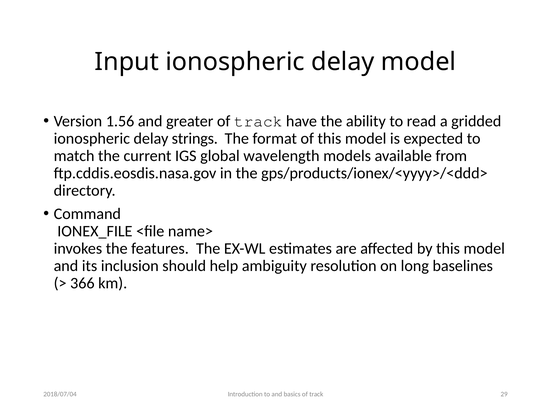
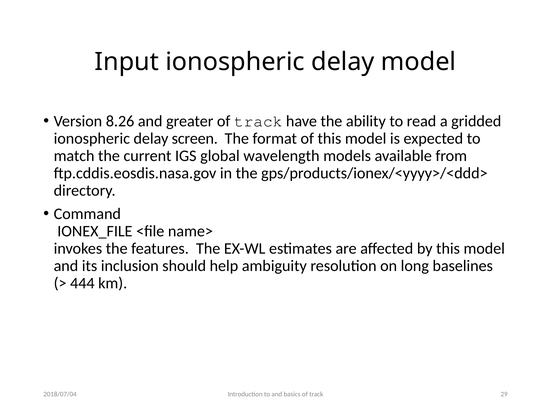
1.56: 1.56 -> 8.26 (120, 121)
strings: strings -> screen (195, 139)
366: 366 -> 444 (82, 283)
